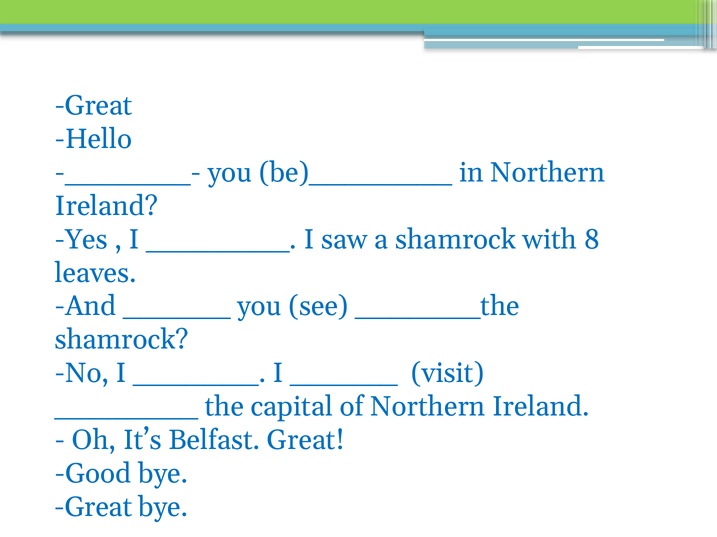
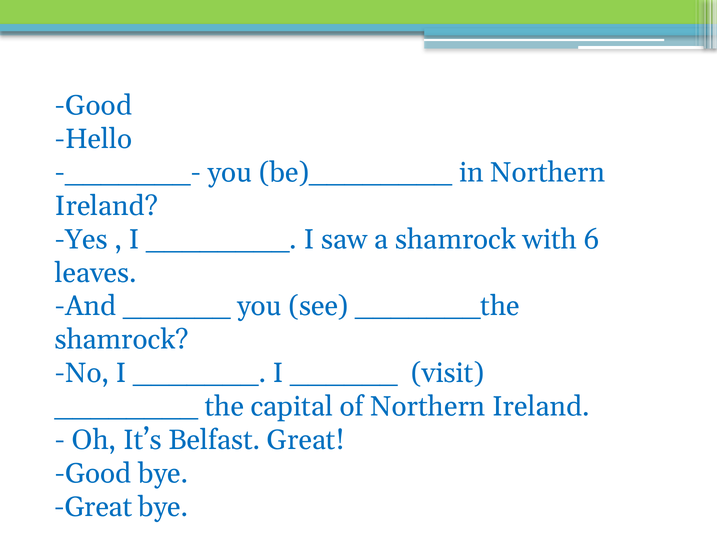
Great: Great -> Good (93, 106)
8: 8 -> 6 (592, 240)
